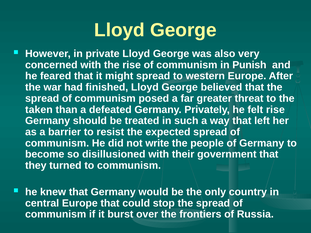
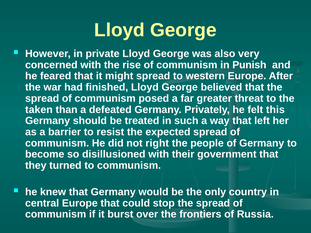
felt rise: rise -> this (275, 110)
write: write -> right (157, 143)
